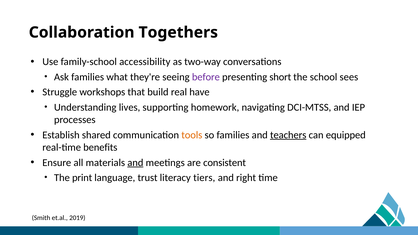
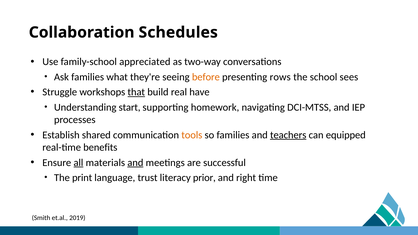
Togethers: Togethers -> Schedules (178, 32)
accessibility: accessibility -> appreciated (145, 62)
before colour: purple -> orange (206, 77)
short: short -> rows (280, 77)
that underline: none -> present (136, 92)
lives: lives -> start (130, 107)
all underline: none -> present (78, 163)
consistent: consistent -> successful (225, 163)
tiers: tiers -> prior (204, 178)
